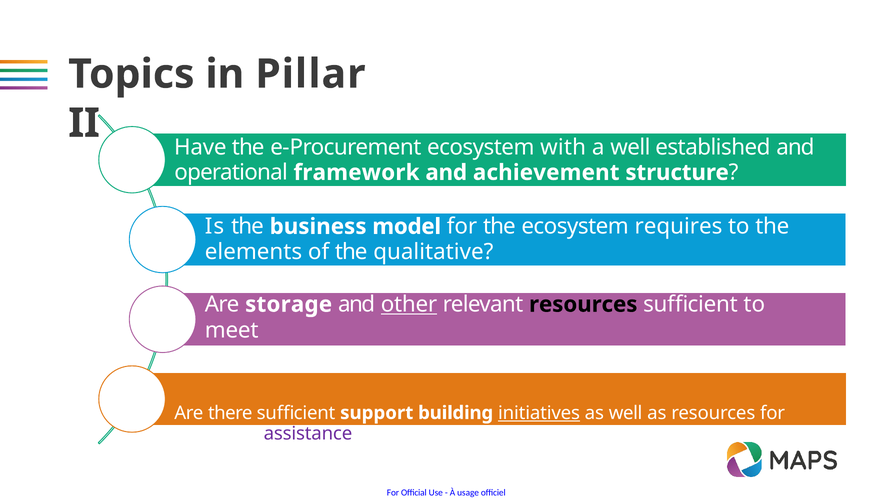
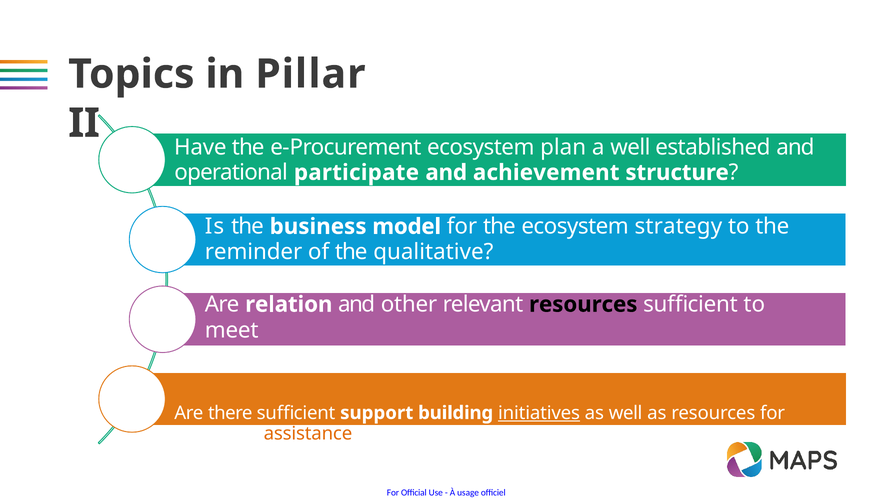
with: with -> plan (563, 148)
framework: framework -> participate (356, 173)
requires: requires -> strategy (678, 227)
elements: elements -> reminder (254, 252)
storage: storage -> relation (289, 305)
other underline: present -> none (409, 305)
assistance colour: purple -> orange (308, 434)
